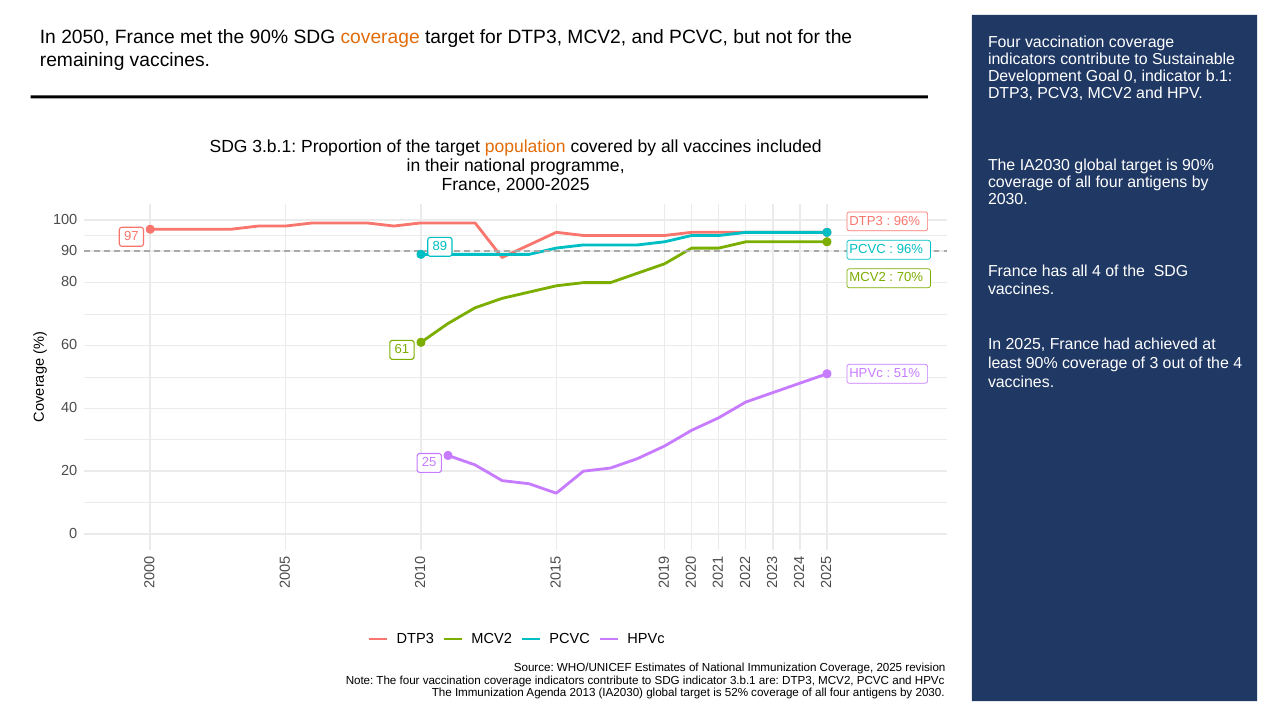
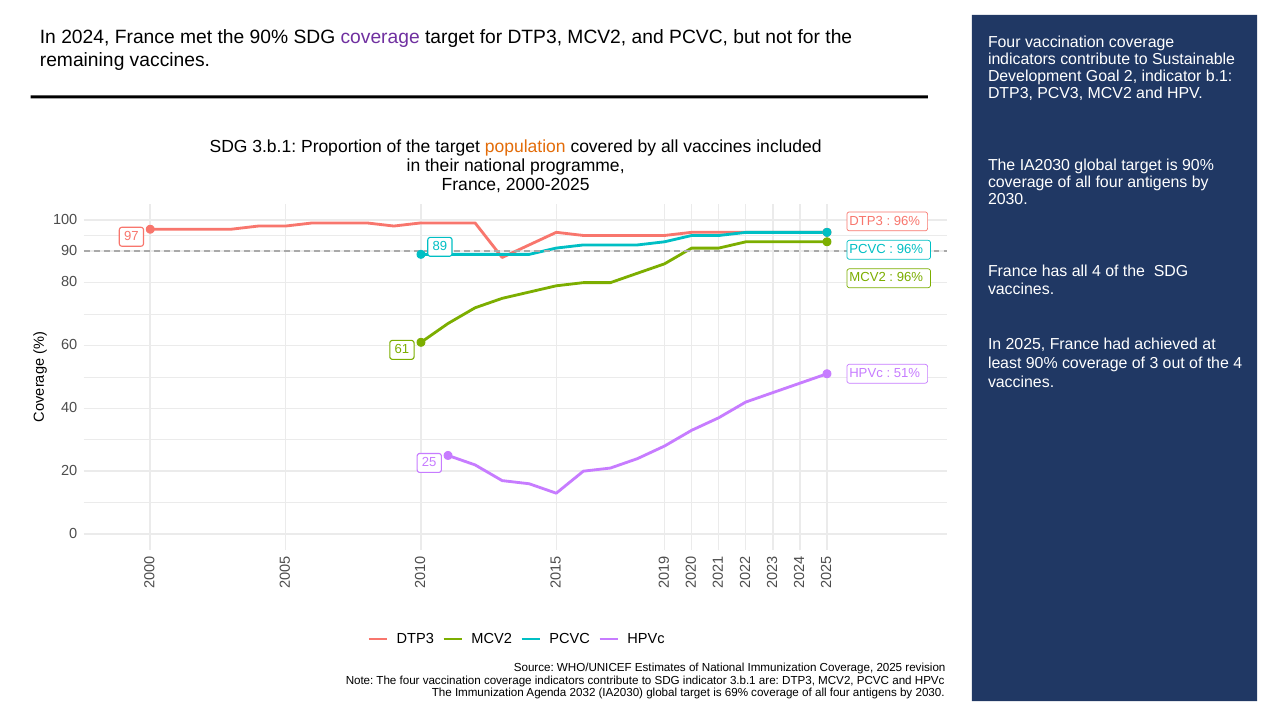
2050: 2050 -> 2024 (85, 37)
coverage colour: orange -> purple (380, 37)
Goal 0: 0 -> 2 (1131, 76)
70%: 70% -> 96% (910, 278)
2013: 2013 -> 2032 (583, 693)
52%: 52% -> 69% (737, 693)
